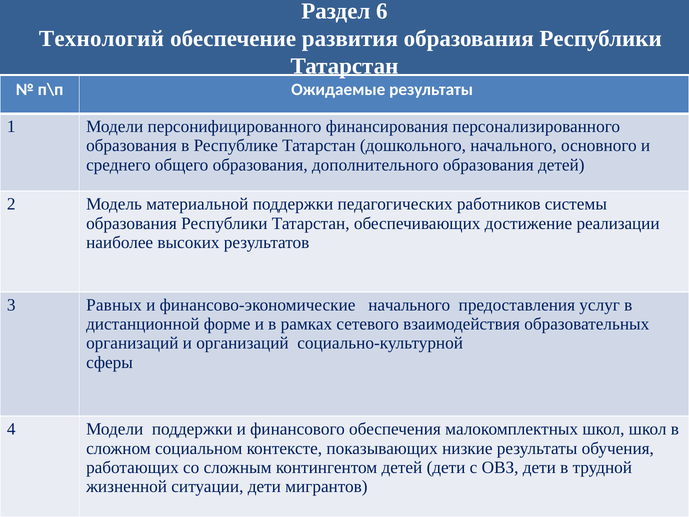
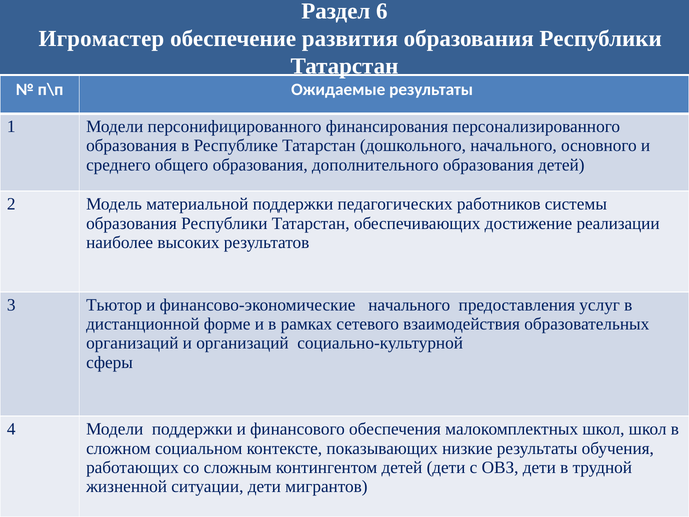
Технологий: Технологий -> Игромастер (101, 39)
Равных: Равных -> Тьютор (114, 305)
